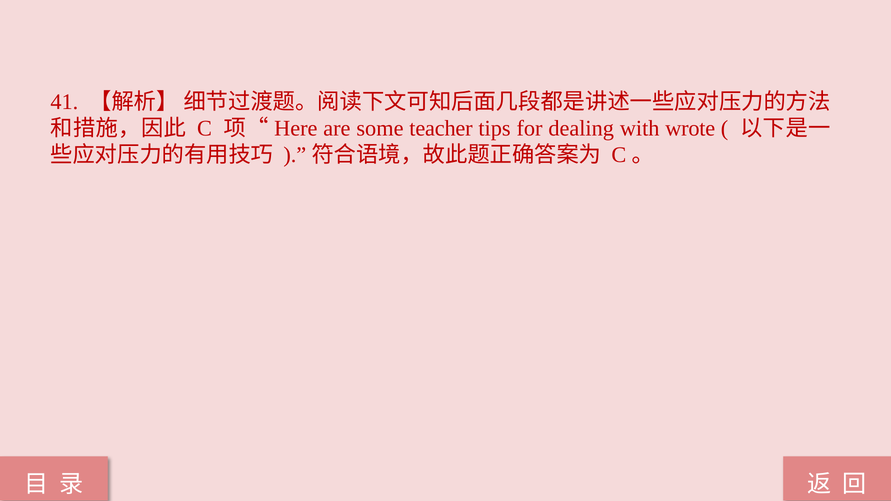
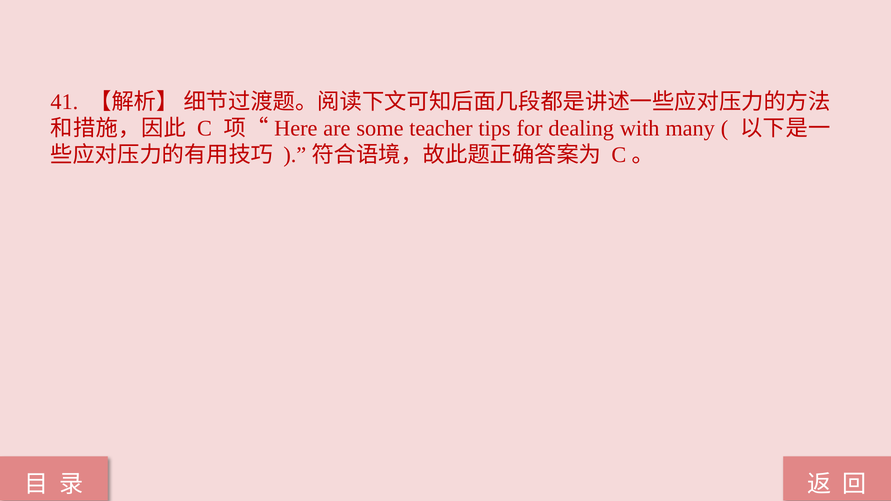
wrote: wrote -> many (690, 128)
